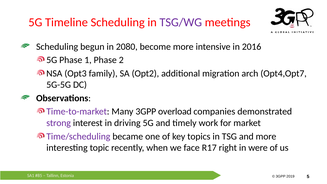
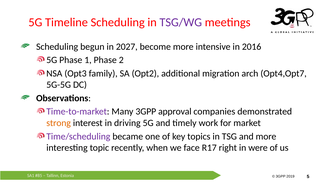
2080: 2080 -> 2027 (127, 47)
overload: overload -> approval (175, 112)
strong colour: purple -> orange (59, 123)
